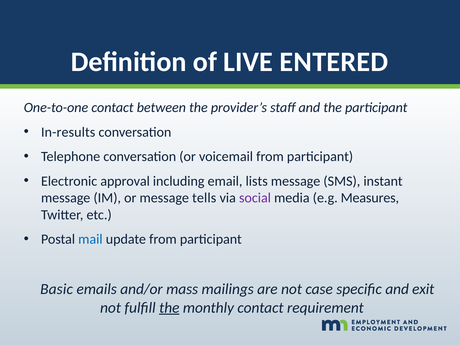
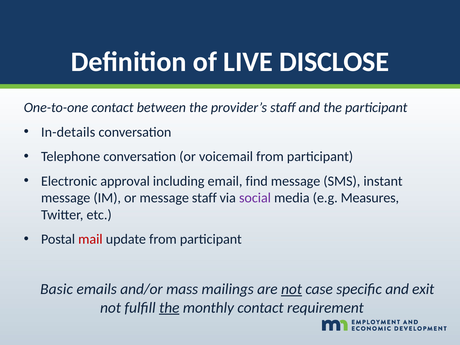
ENTERED: ENTERED -> DISCLOSE (334, 62)
In-results: In-results -> In-details (68, 132)
lists: lists -> find (257, 181)
message tells: tells -> staff (204, 198)
mail colour: blue -> red (90, 239)
not underline: none -> present (292, 289)
